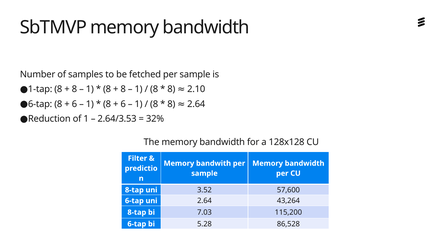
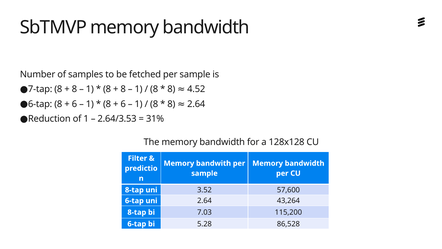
1-tap: 1-tap -> 7-tap (40, 89)
2.10: 2.10 -> 4.52 (196, 89)
32%: 32% -> 31% (155, 119)
